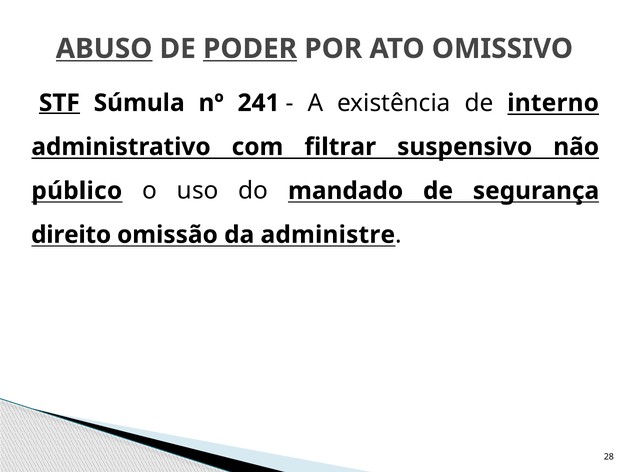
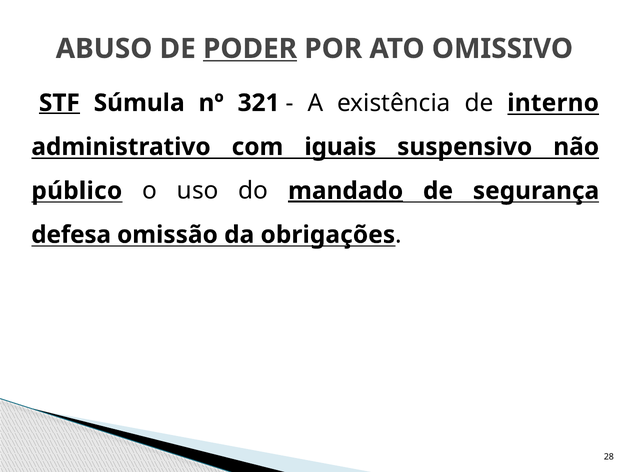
ABUSO underline: present -> none (104, 49)
241: 241 -> 321 (259, 103)
filtrar: filtrar -> iguais (340, 147)
mandado underline: none -> present (346, 191)
direito: direito -> defesa (71, 235)
administre: administre -> obrigações (328, 235)
